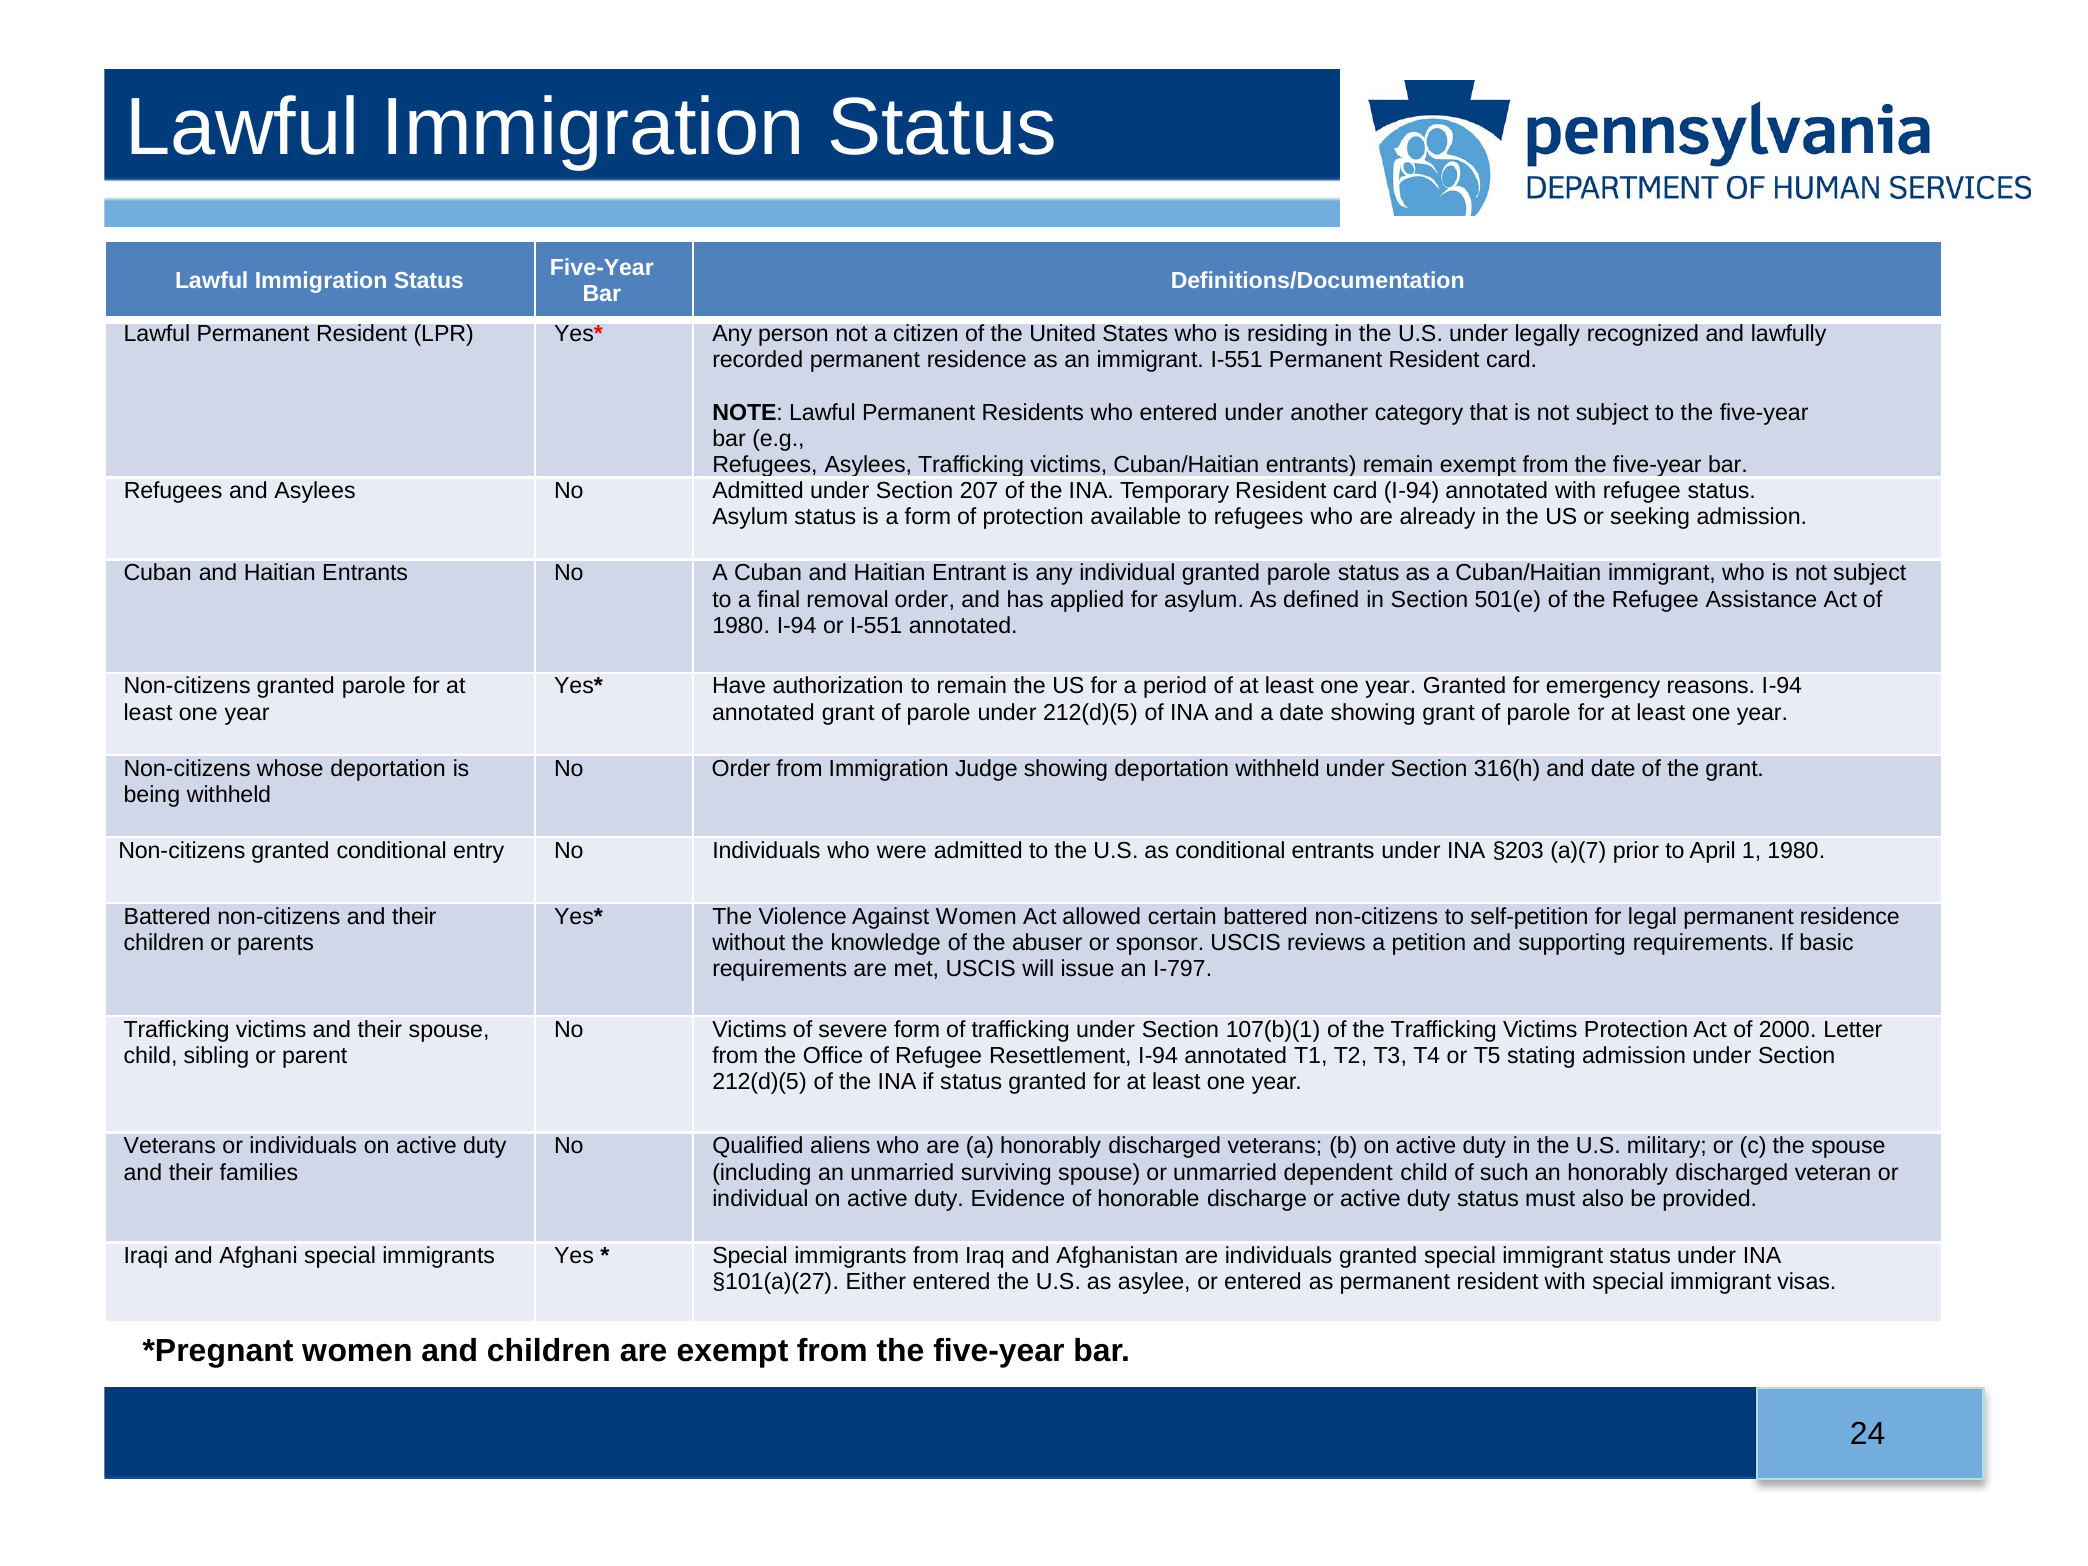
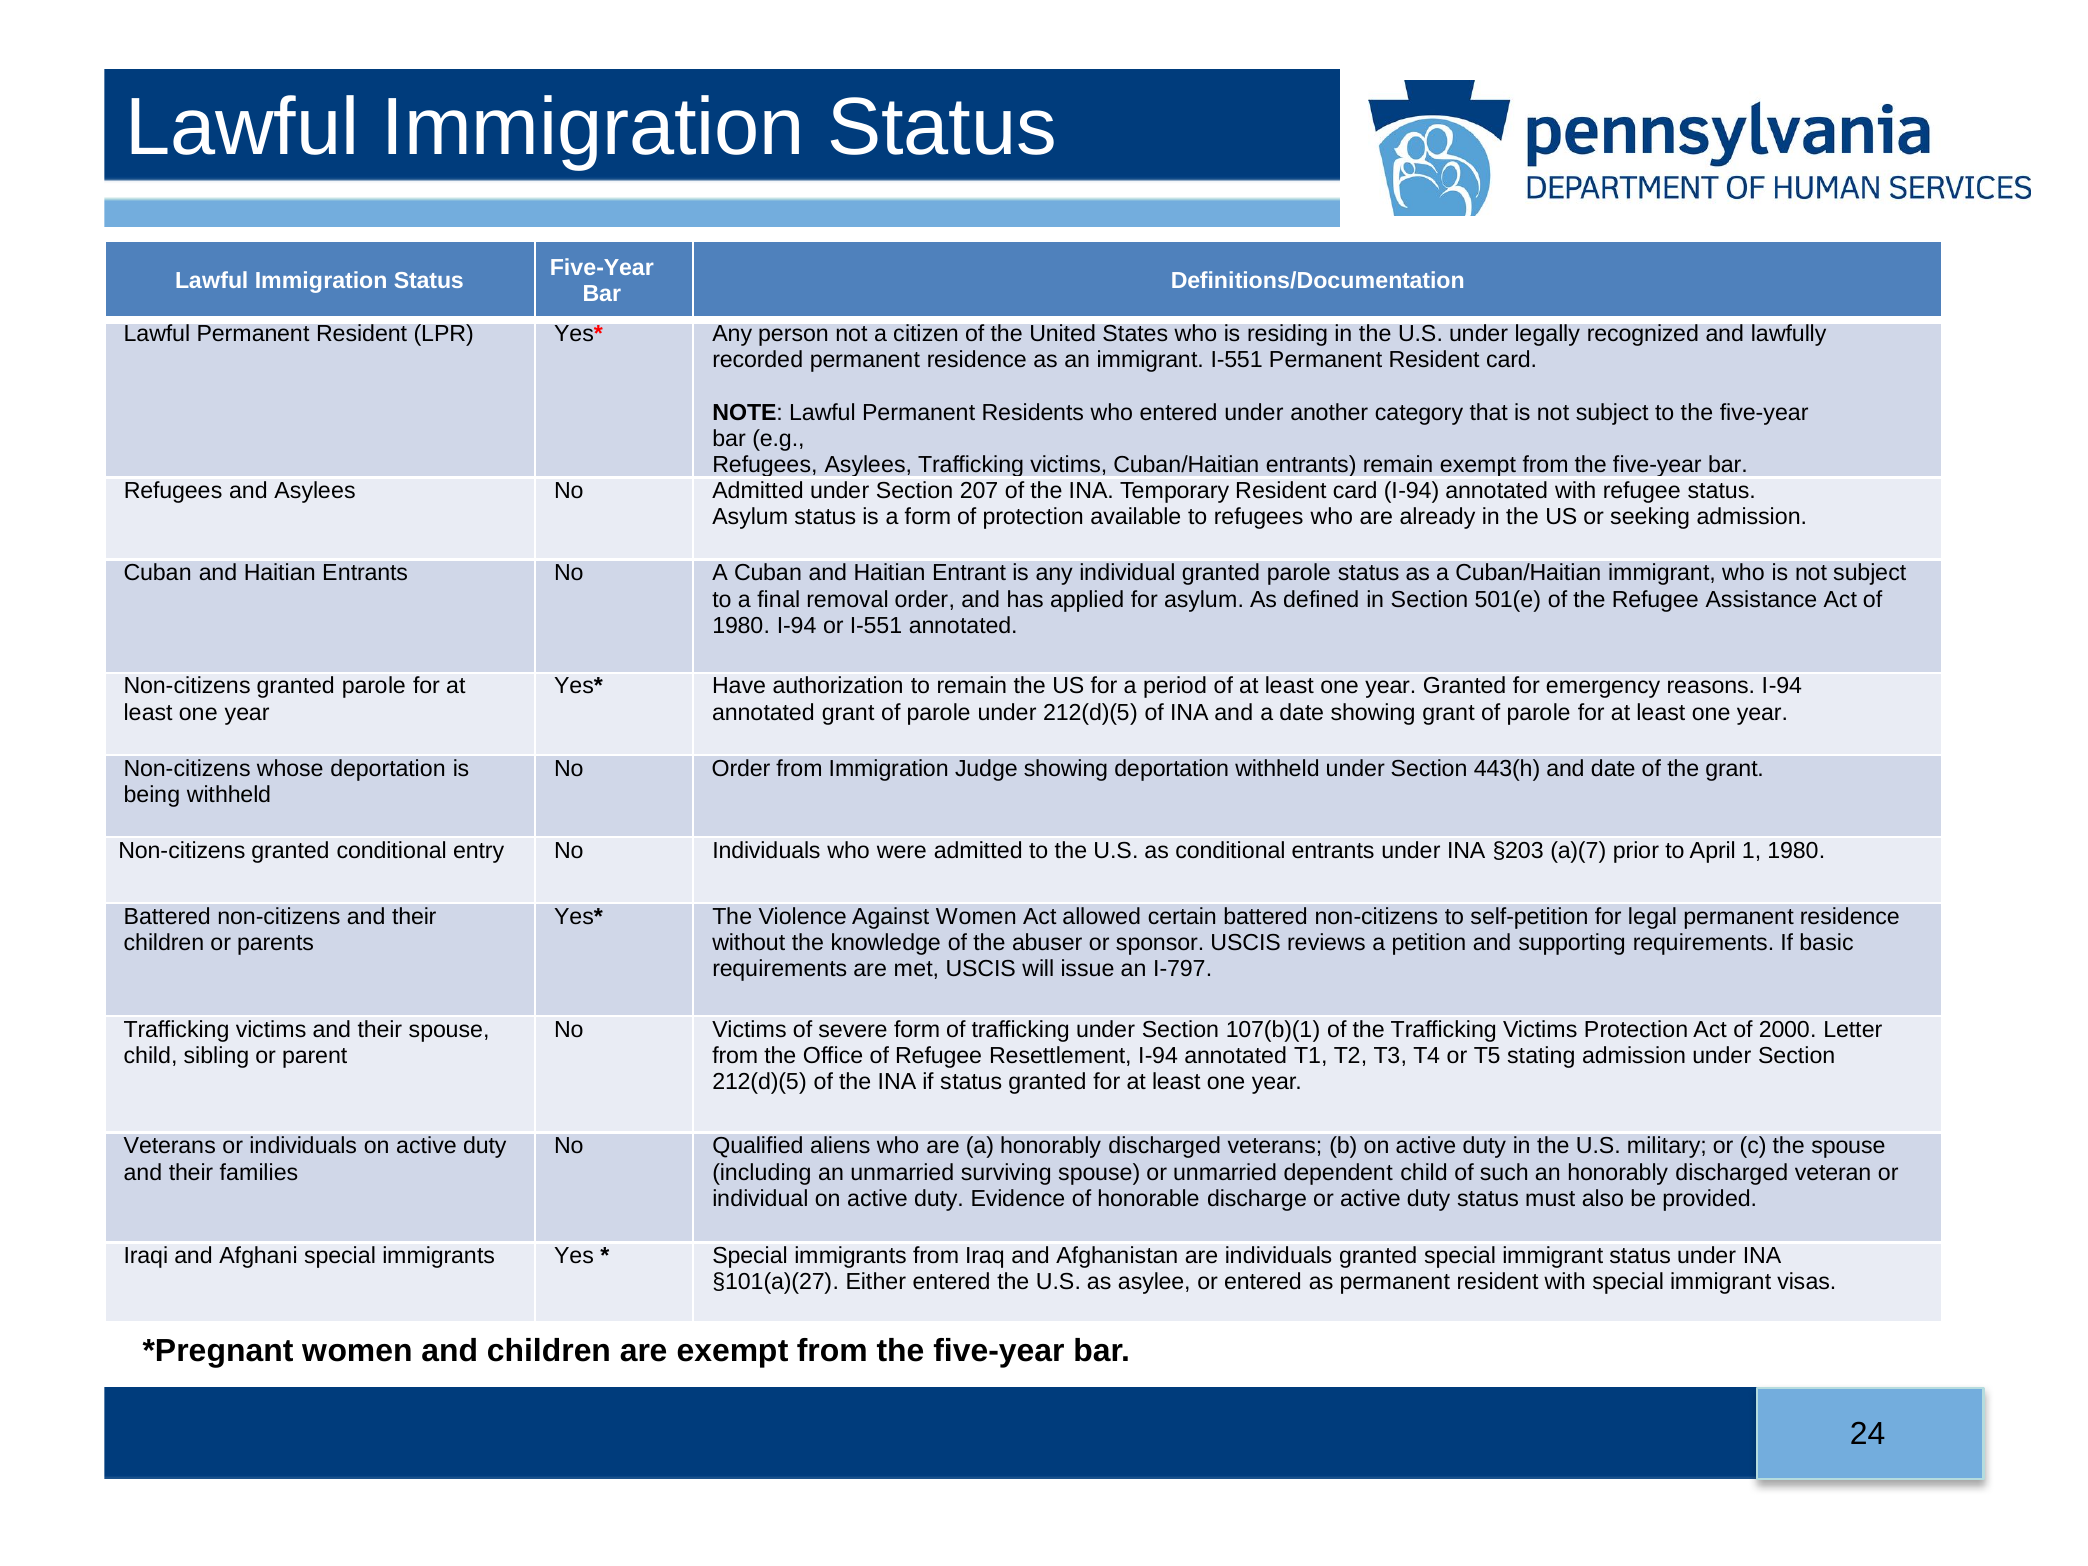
316(h: 316(h -> 443(h (1507, 769)
